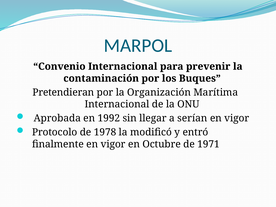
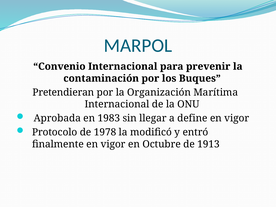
1992: 1992 -> 1983 (109, 118)
serían: serían -> define (192, 118)
1971: 1971 -> 1913 (209, 144)
